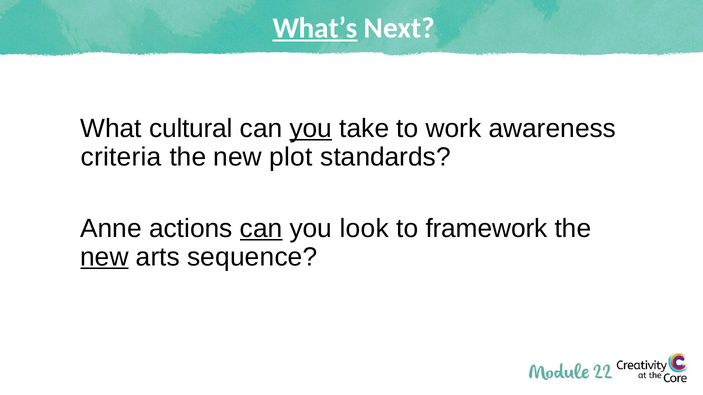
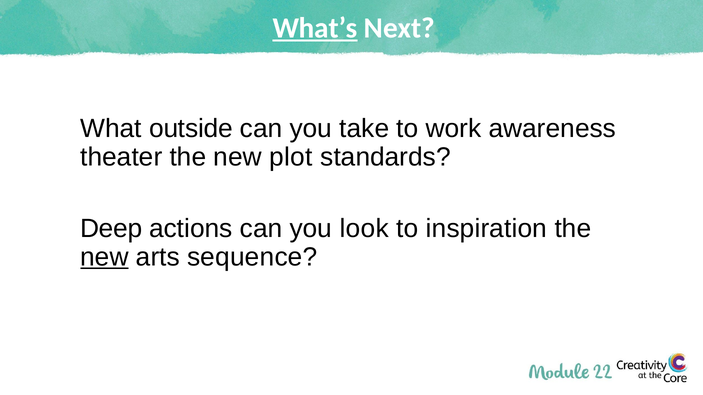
cultural: cultural -> outside (191, 129)
you underline: present -> none (311, 129)
criteria: criteria -> theater (121, 157)
Anne: Anne -> Deep (111, 229)
can underline: present -> none (261, 229)
framework: framework -> inspiration (486, 229)
